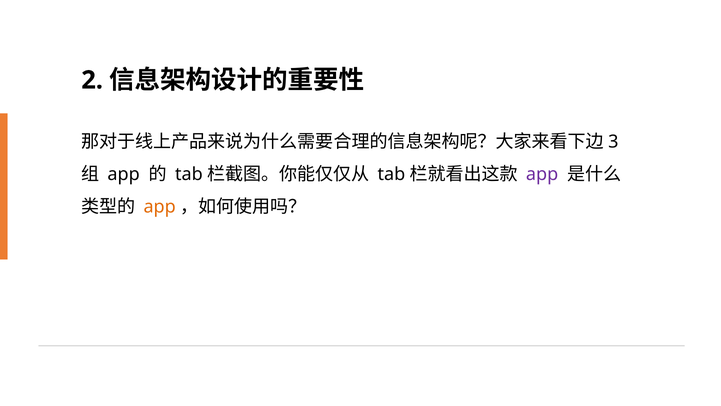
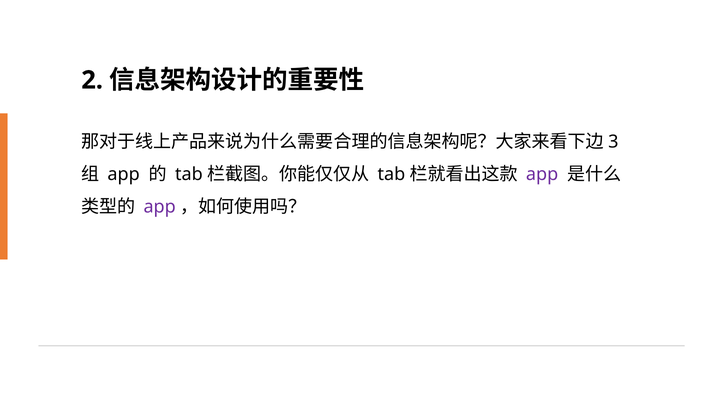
app colour: orange -> purple (160, 206)
